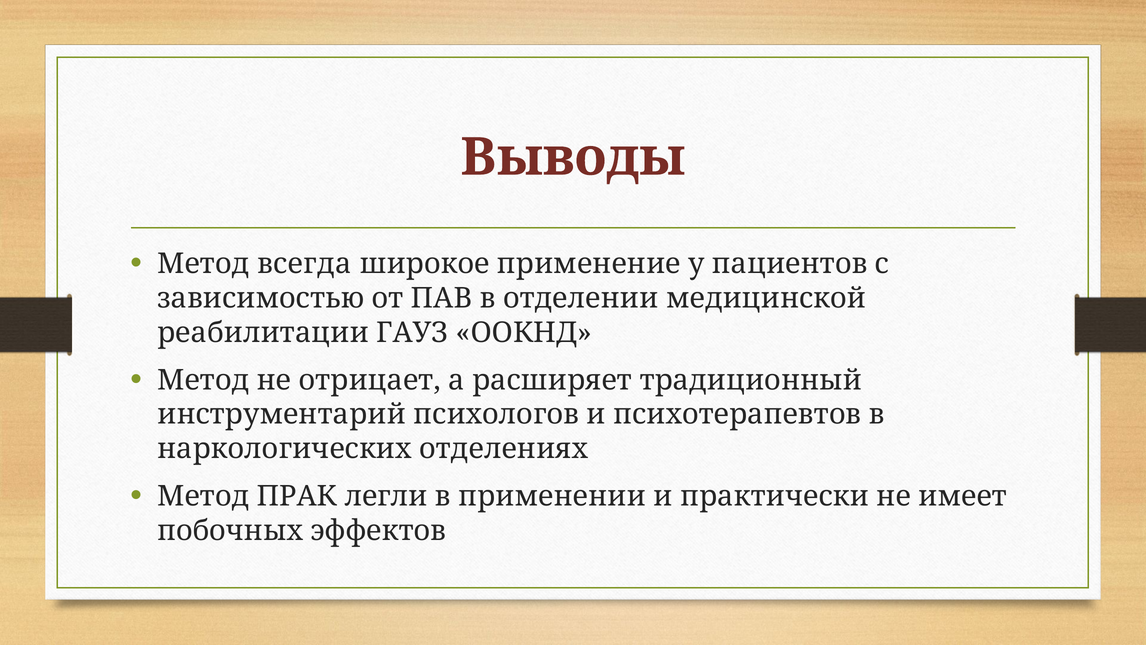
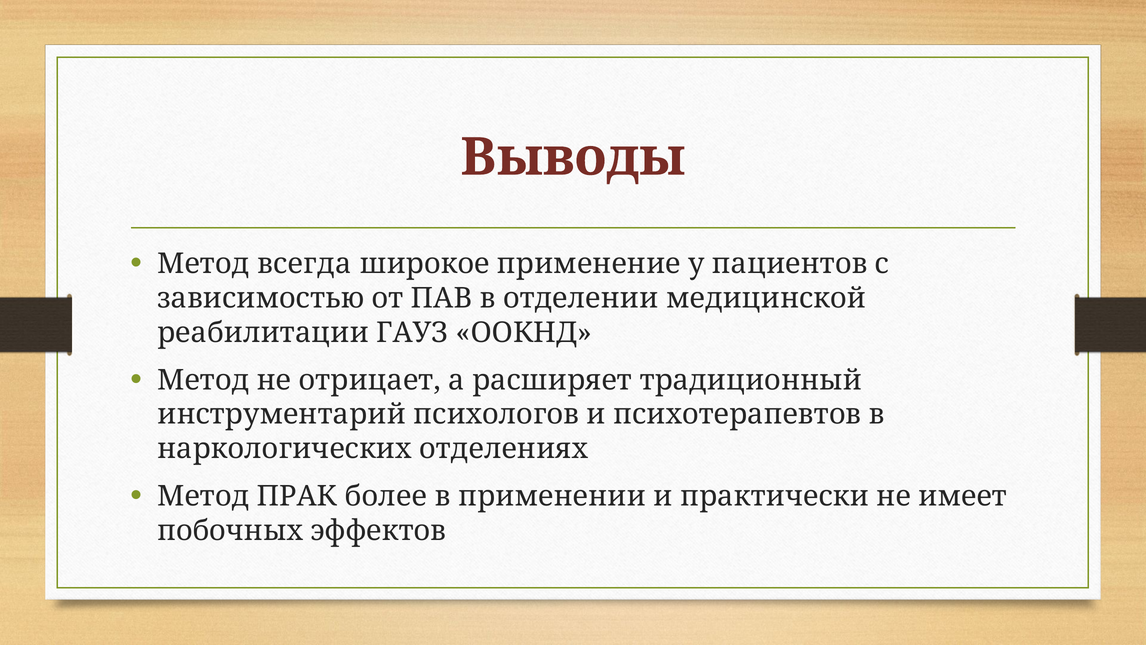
легли: легли -> более (386, 496)
